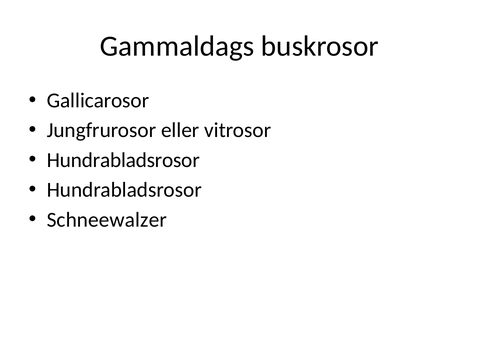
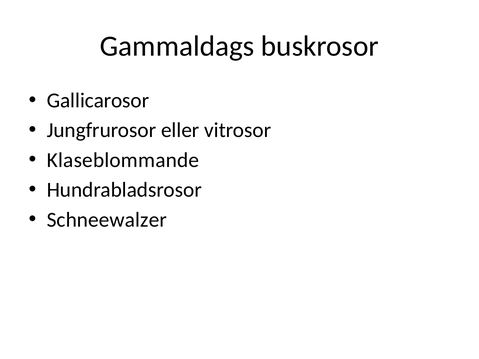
Hundrabladsrosor: Hundrabladsrosor -> Klaseblommande (123, 160)
